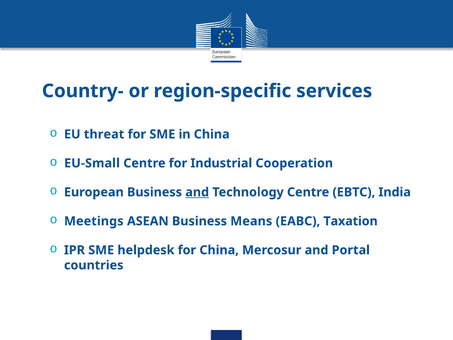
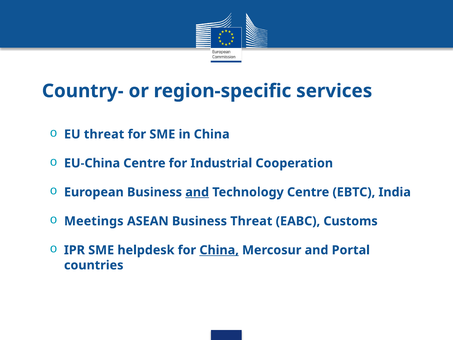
EU-Small: EU-Small -> EU-China (92, 163)
Business Means: Means -> Threat (251, 221)
Taxation: Taxation -> Customs (351, 221)
China underline: none -> present (219, 250)
